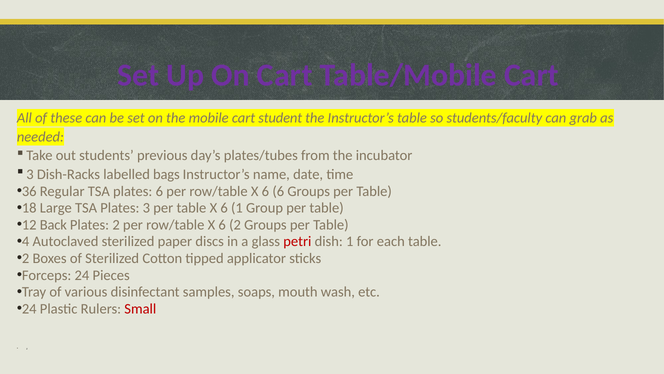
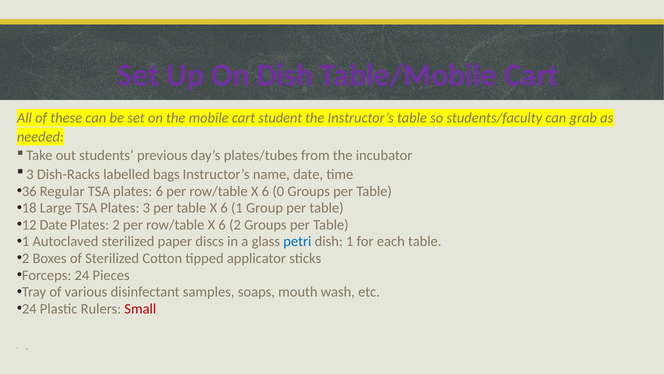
On Cart: Cart -> Dish (285, 75)
6 6: 6 -> 0 (278, 191)
12 Back: Back -> Date (53, 225)
4: 4 -> 1 (26, 241)
petri colour: red -> blue (297, 241)
